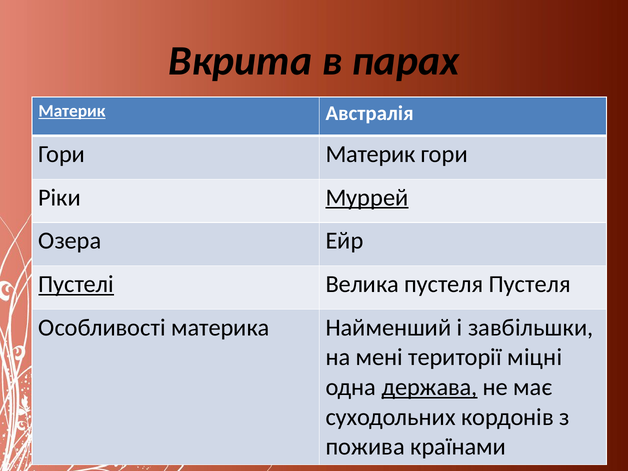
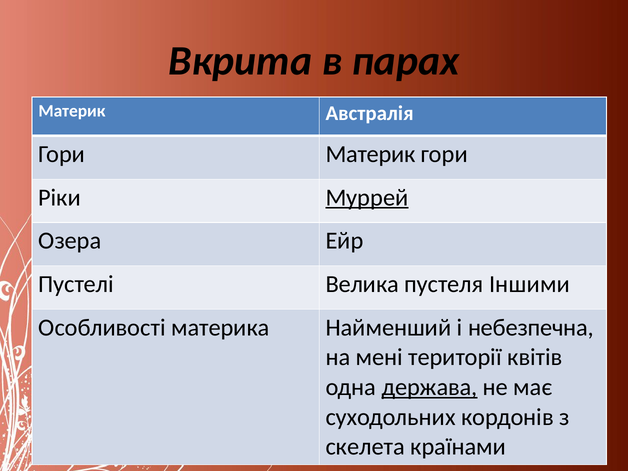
Материк underline: present -> none (72, 111)
Пустелі underline: present -> none (76, 284)
пустеля Пустеля: Пустеля -> Іншими (530, 284)
завбільшки: завбільшки -> небезпечна (531, 327)
міцні: міцні -> квітів (535, 357)
пожива: пожива -> скелета (365, 447)
